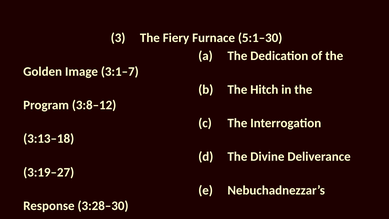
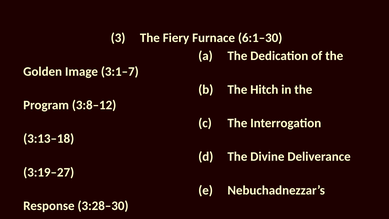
5:1–30: 5:1–30 -> 6:1–30 (260, 38)
